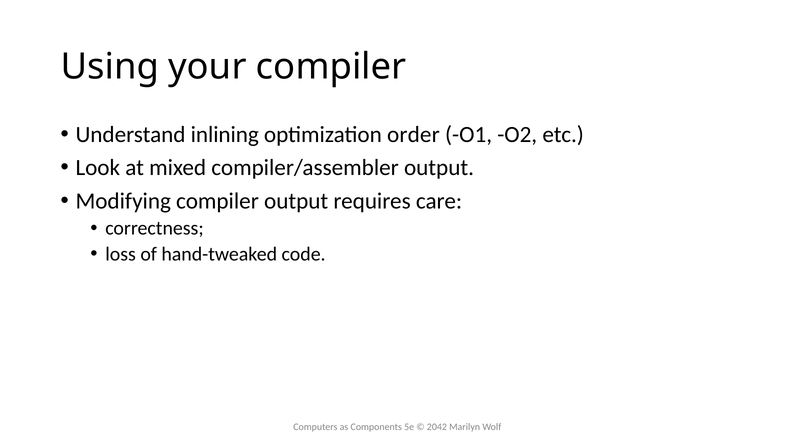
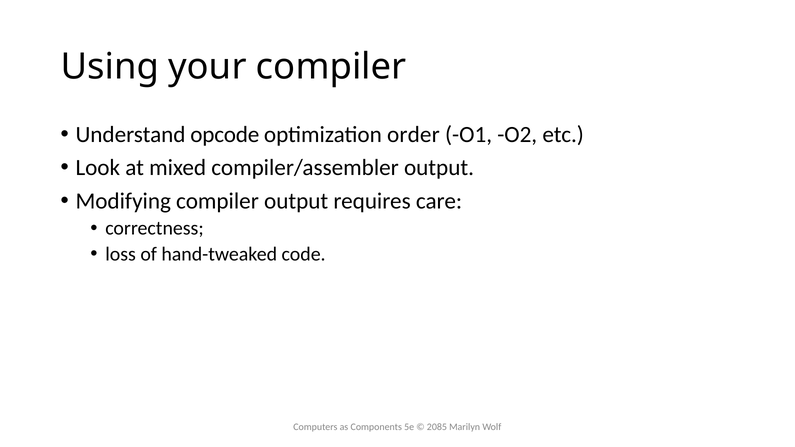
inlining: inlining -> opcode (225, 134)
2042: 2042 -> 2085 (437, 427)
